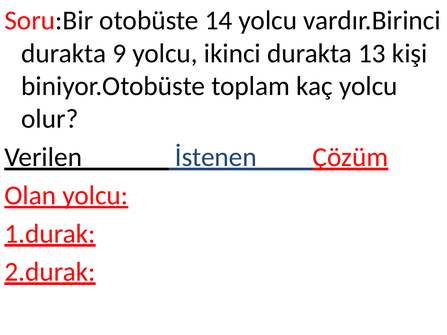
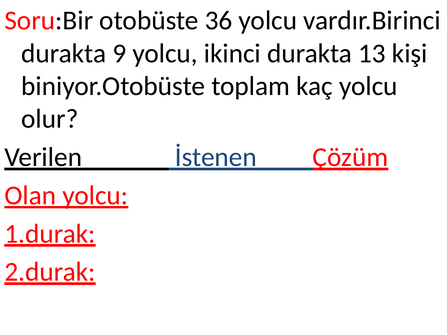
14: 14 -> 36 (219, 21)
